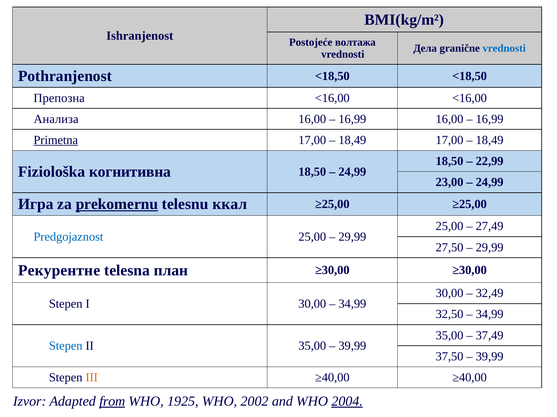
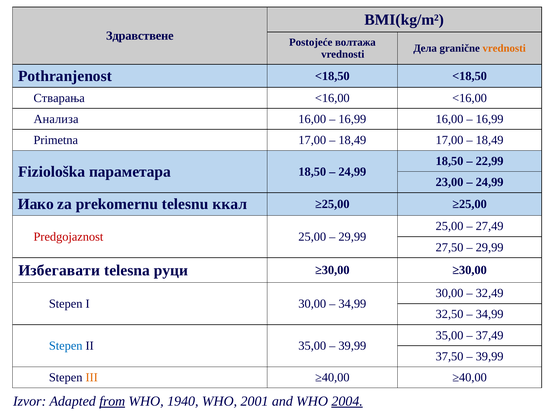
Ishranjenost: Ishranjenost -> Здравствене (140, 36)
vrednosti colour: blue -> orange (504, 48)
Препозна: Препозна -> Стварања (59, 98)
Primetna underline: present -> none (56, 140)
когнитивна: когнитивна -> параметара (130, 172)
Игра: Игра -> Иако (36, 205)
prekomernu underline: present -> none (117, 205)
Predgojaznost colour: blue -> red (68, 237)
Рекурентне: Рекурентне -> Избегавати (59, 271)
план: план -> руци (171, 271)
1925: 1925 -> 1940 (183, 402)
2002: 2002 -> 2001 (255, 402)
